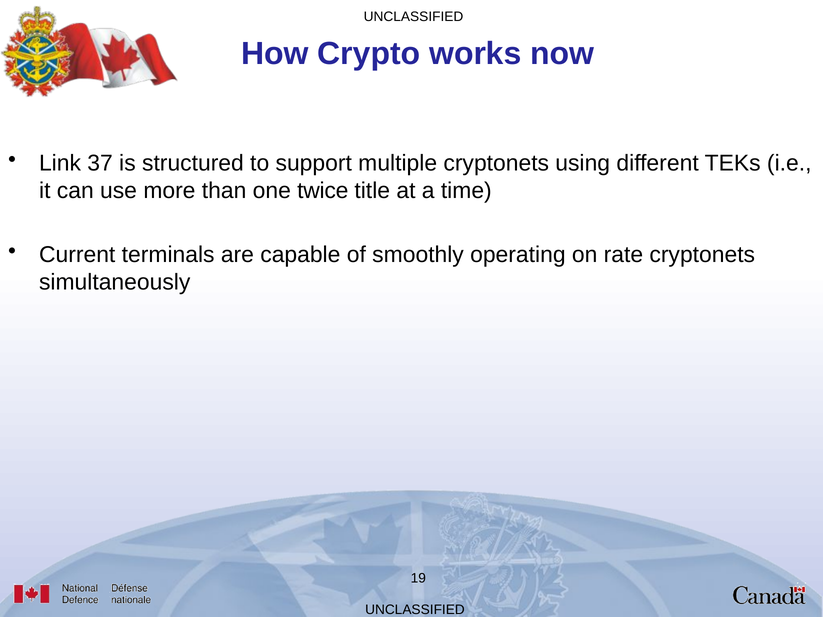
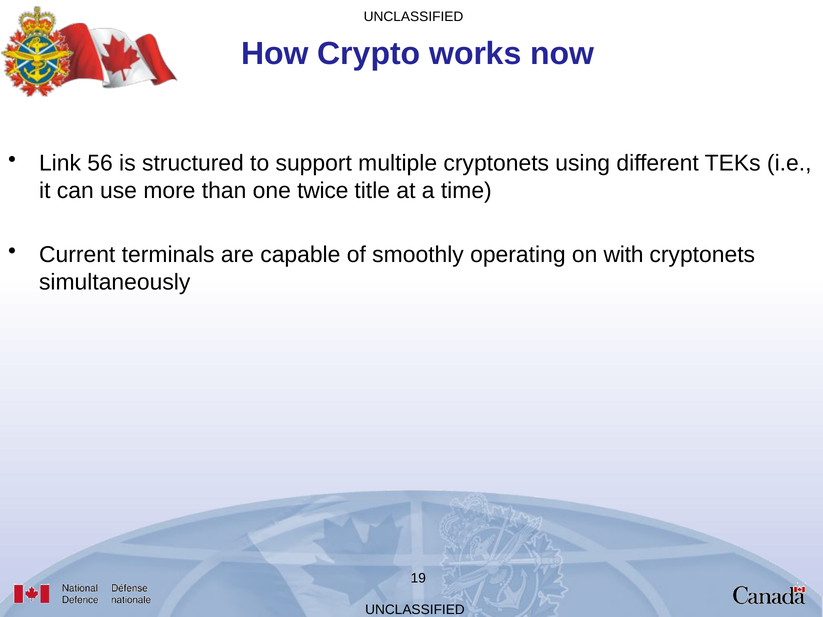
37: 37 -> 56 (100, 163)
rate: rate -> with (624, 255)
